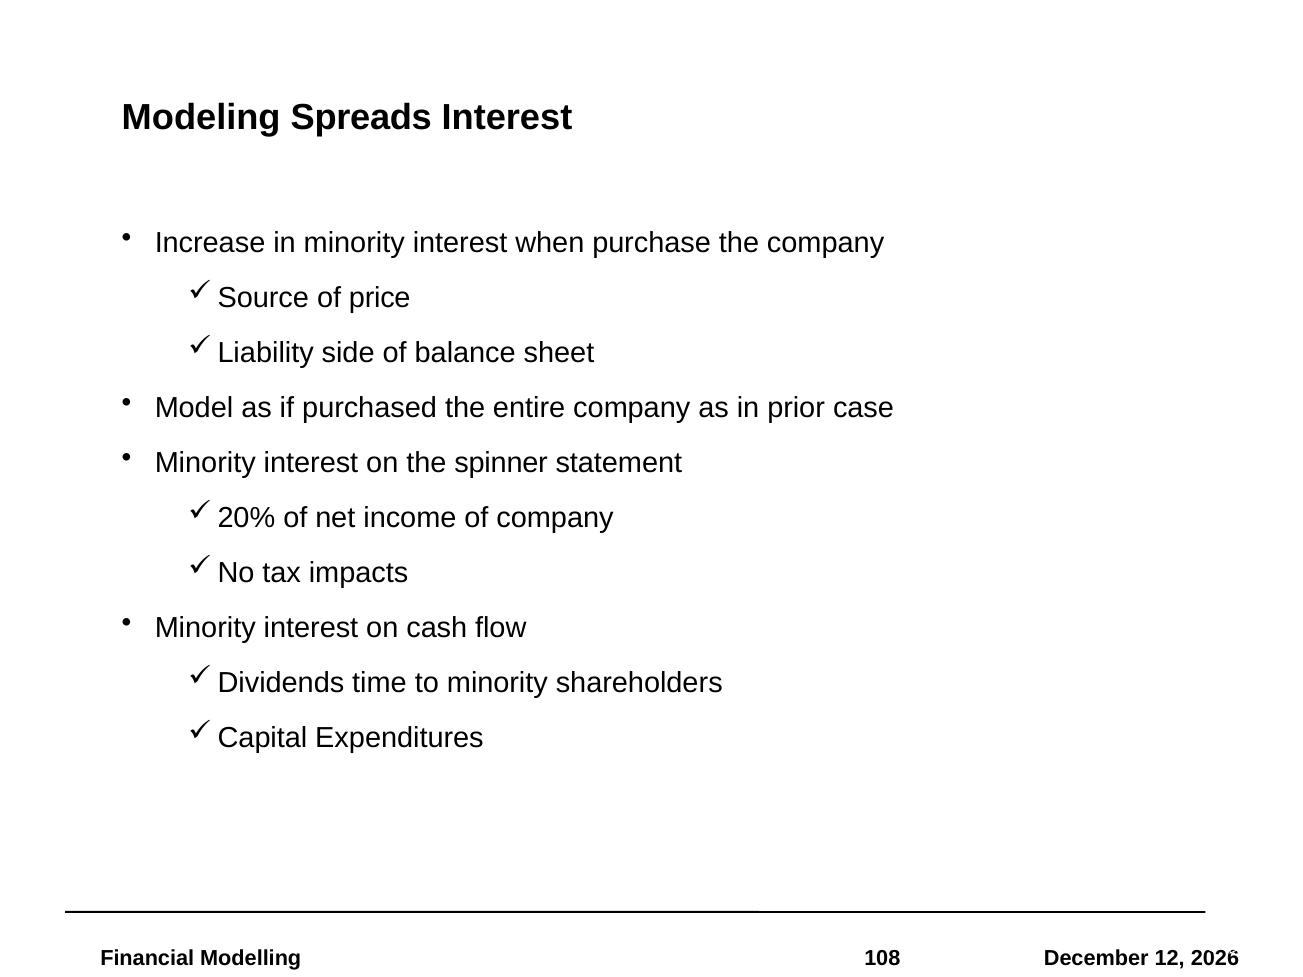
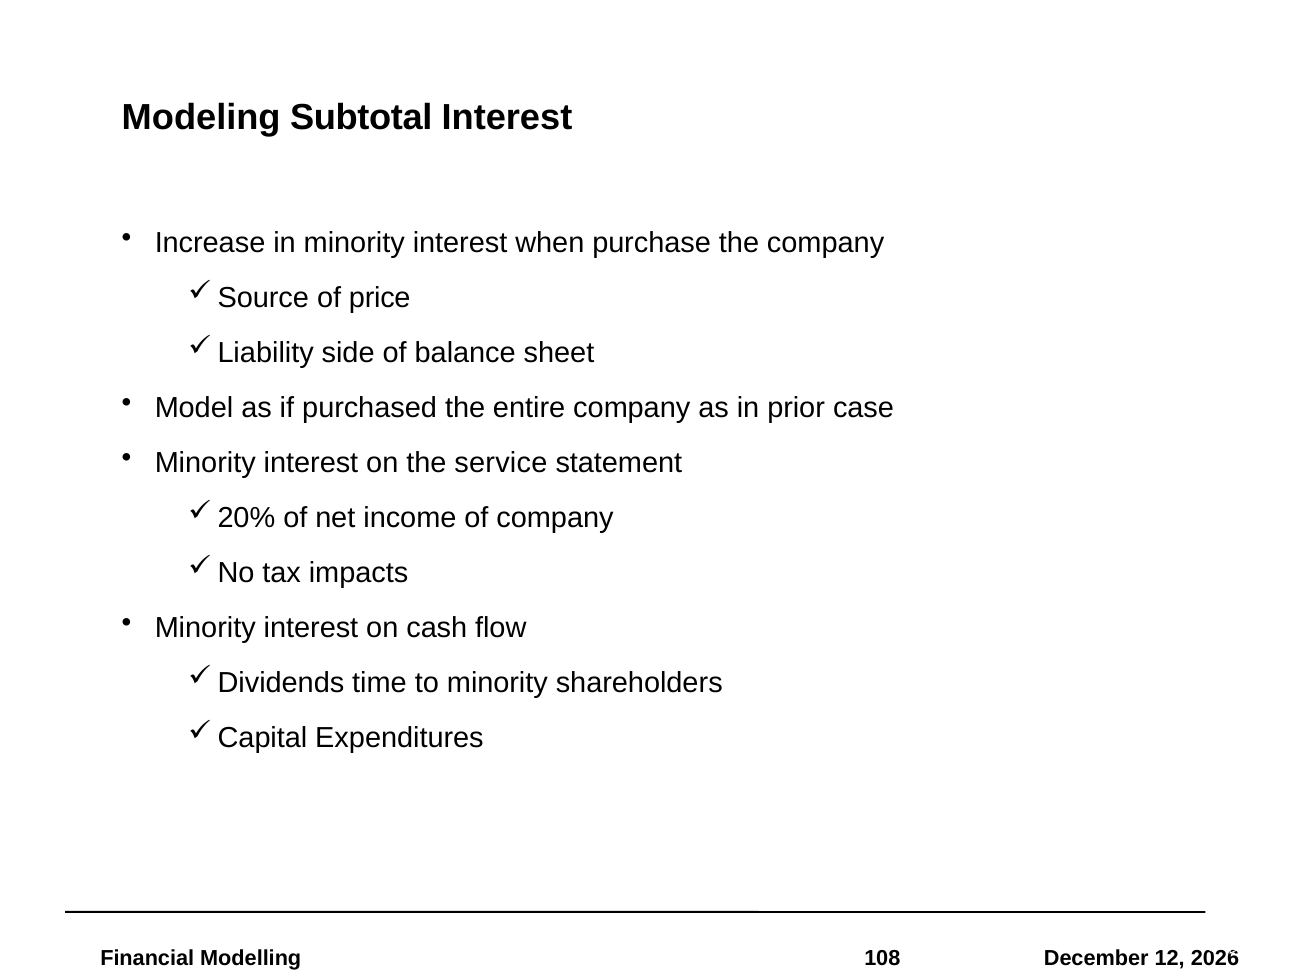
Spreads: Spreads -> Subtotal (361, 118)
spinner: spinner -> service (501, 463)
